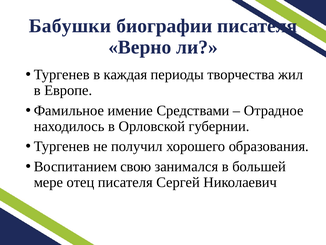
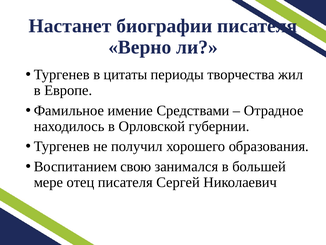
Бабушки: Бабушки -> Настанет (70, 26)
каждая: каждая -> цитаты (125, 74)
